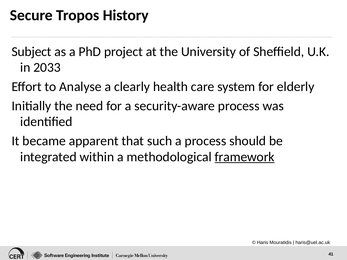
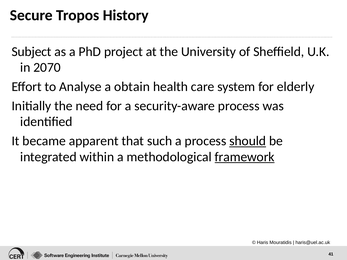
2033: 2033 -> 2070 (47, 68)
clearly: clearly -> obtain (132, 87)
should underline: none -> present (248, 141)
